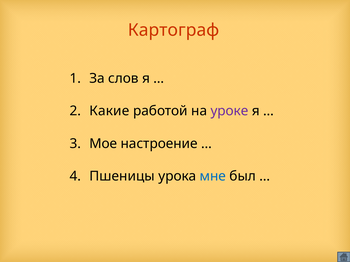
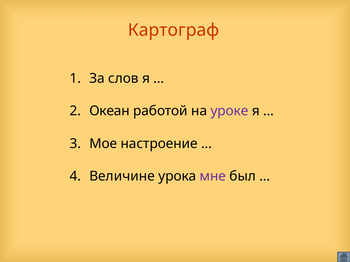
Какие: Какие -> Океан (109, 111)
Пшеницы: Пшеницы -> Величине (122, 177)
мне colour: blue -> purple (213, 177)
